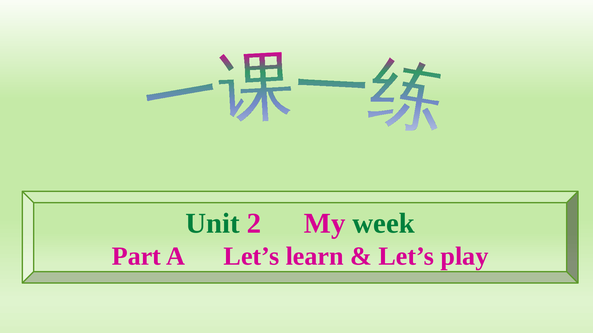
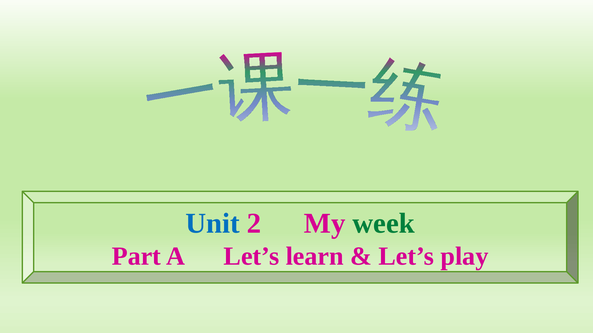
Unit colour: green -> blue (213, 224)
